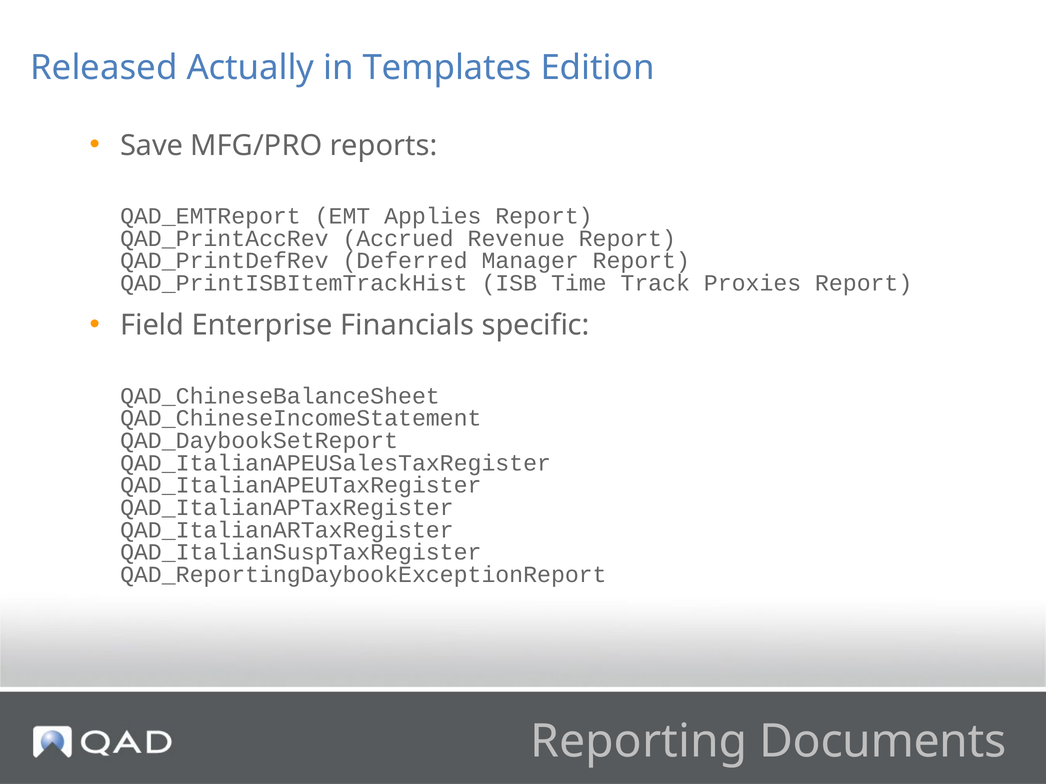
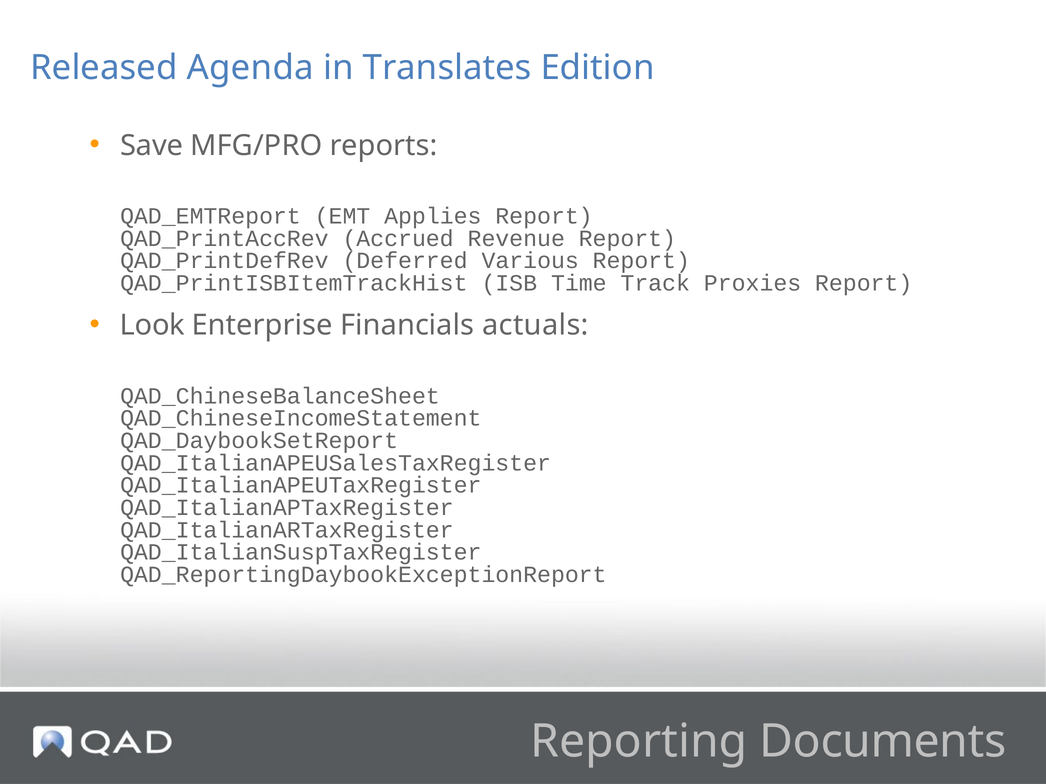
Actually: Actually -> Agenda (250, 68)
Templates: Templates -> Translates (447, 68)
Manager: Manager -> Various (530, 261)
Field: Field -> Look (152, 326)
specific: specific -> actuals (535, 326)
